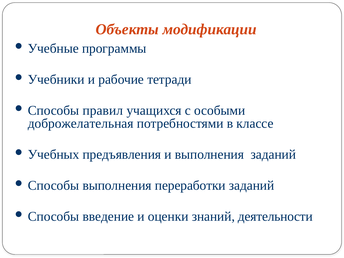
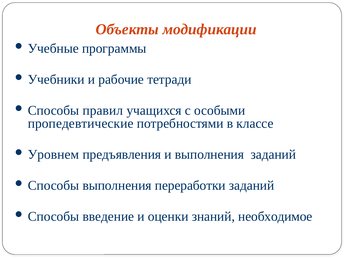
доброжелательная: доброжелательная -> пропедевтические (81, 123)
Учебных: Учебных -> Уровнем (53, 154)
деятельности: деятельности -> необходимое (275, 217)
